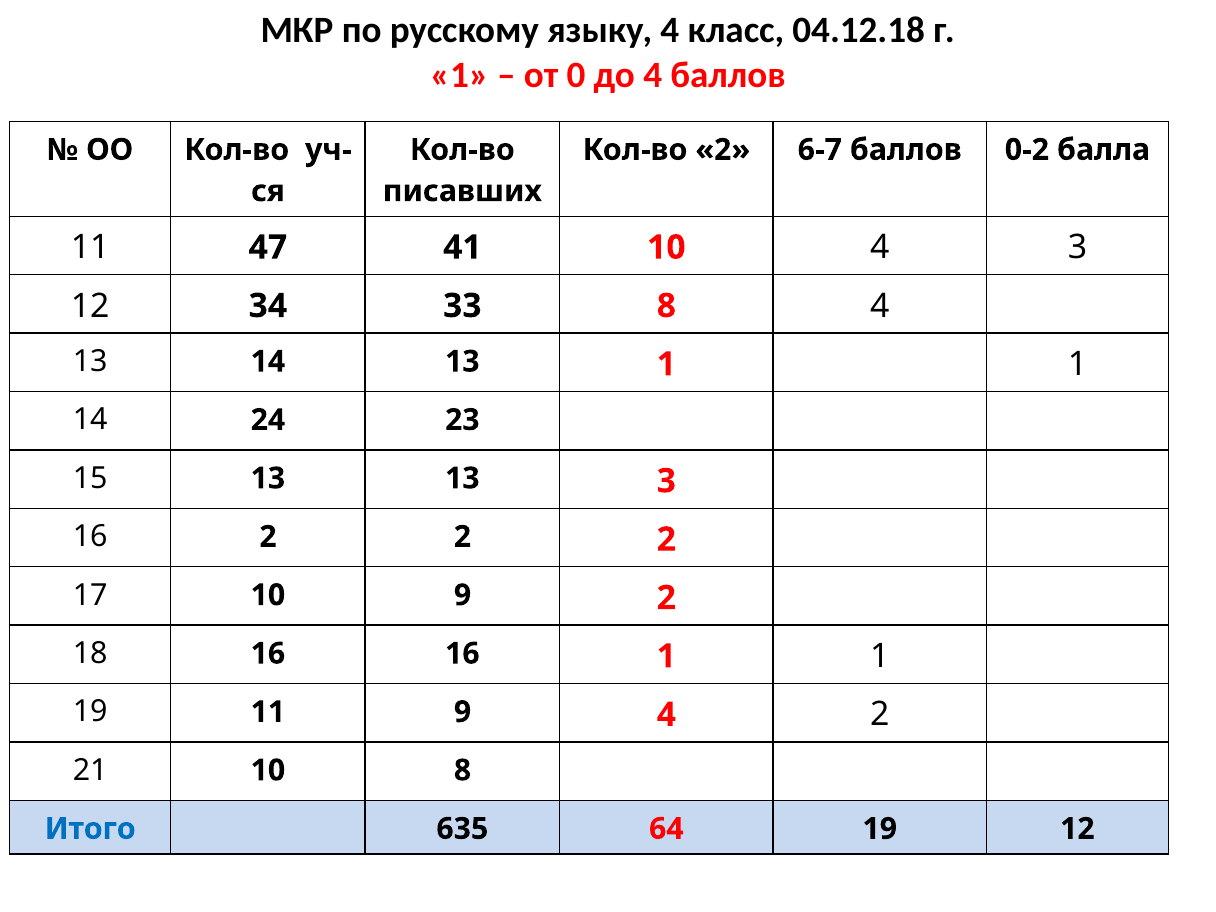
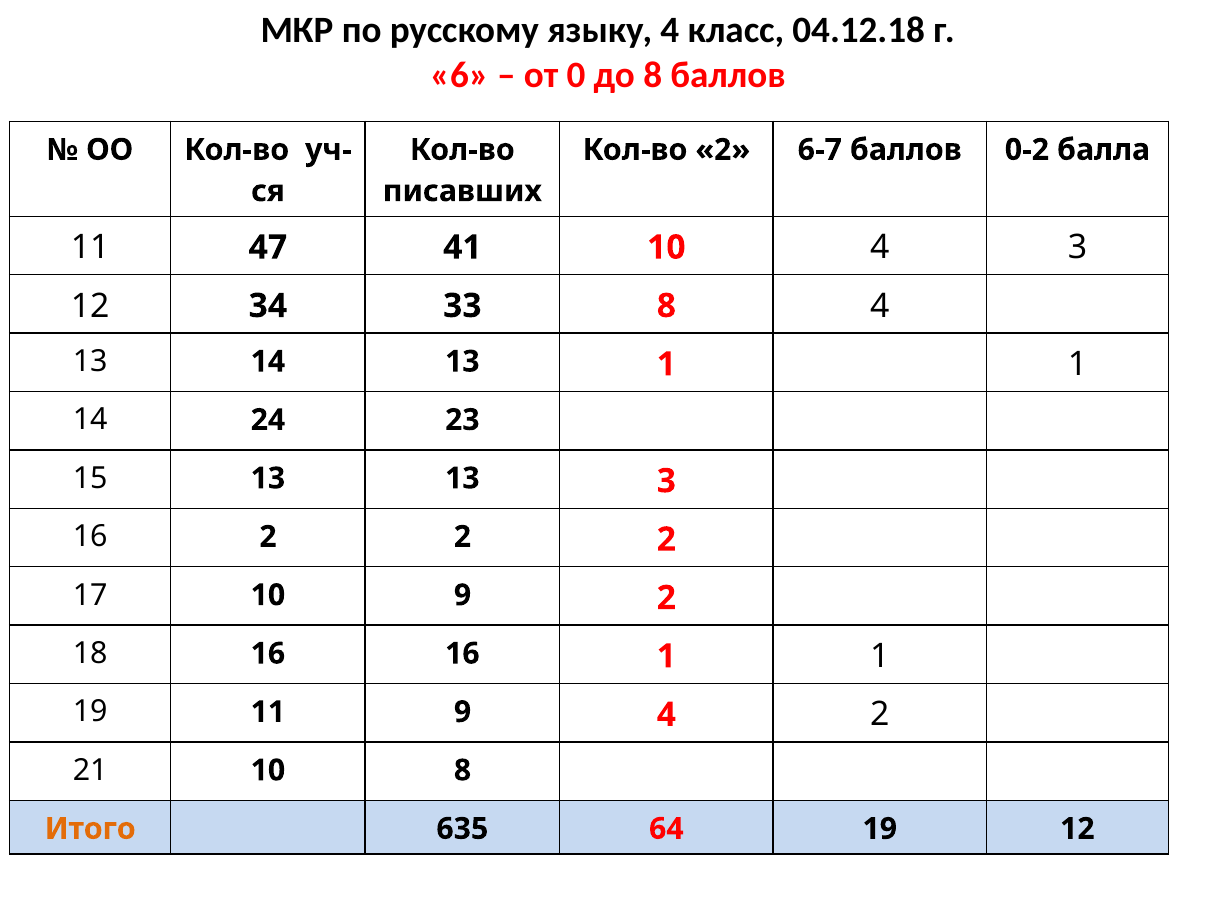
1: 1 -> 6 (459, 75)
до 4: 4 -> 8 (653, 75)
Итого colour: blue -> orange (90, 829)
